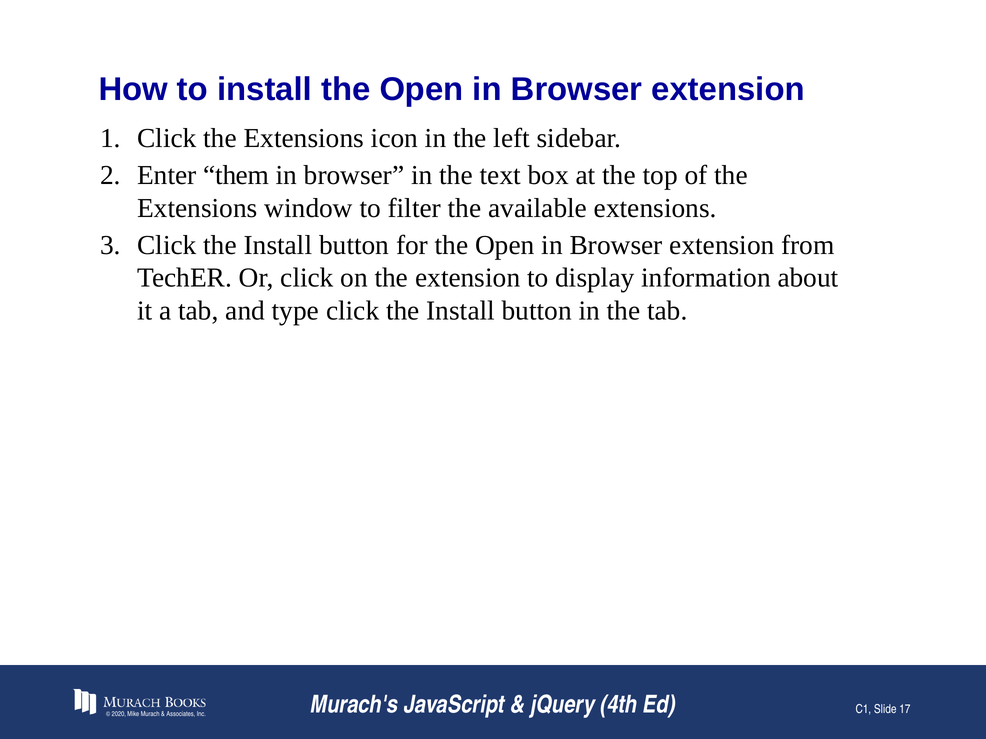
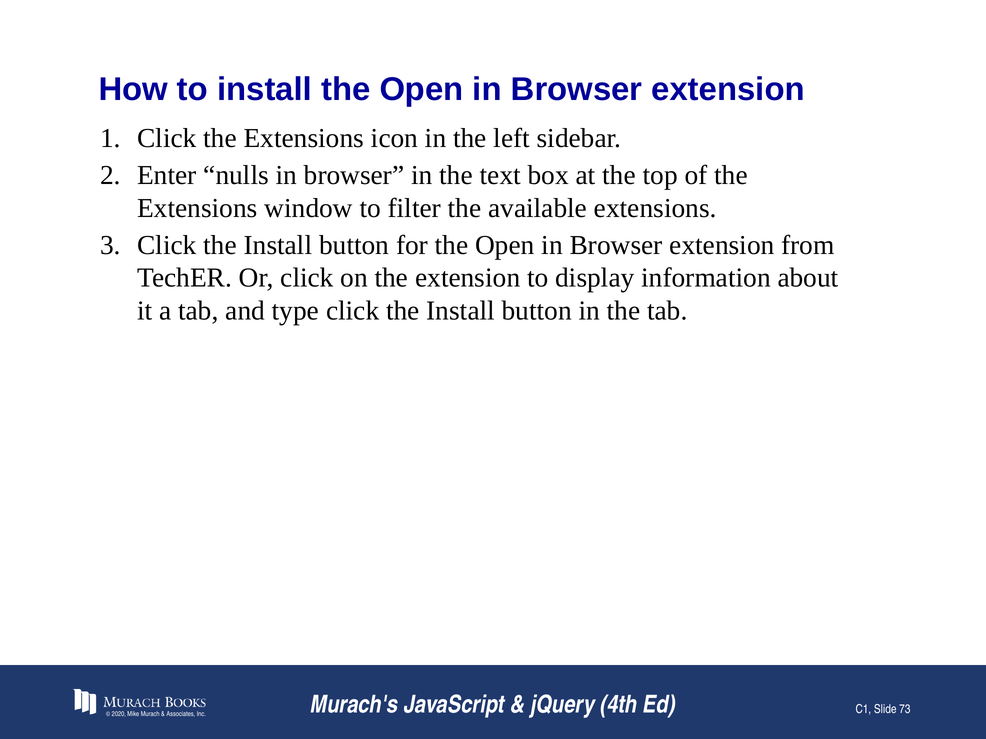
them: them -> nulls (236, 175)
17: 17 -> 73 (905, 709)
